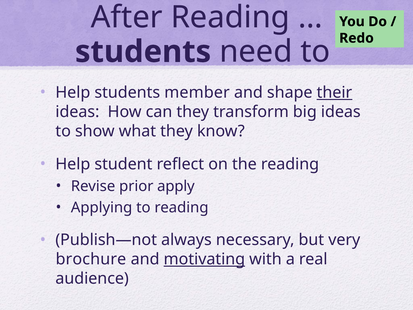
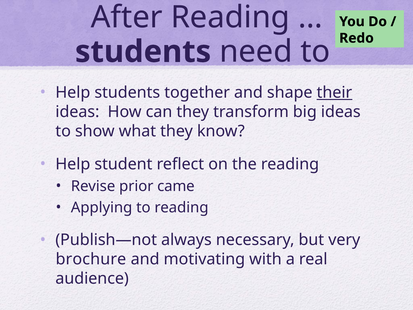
member: member -> together (197, 92)
apply: apply -> came (176, 186)
motivating underline: present -> none (204, 259)
